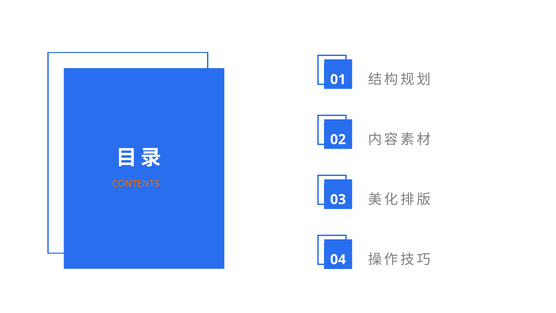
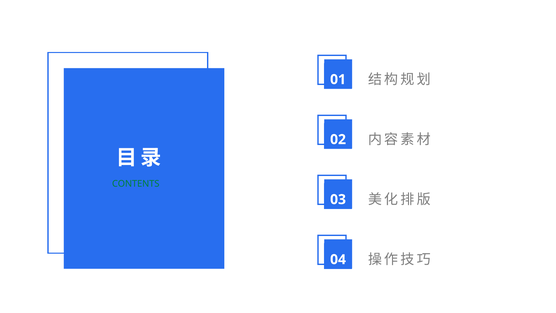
CONTENTS colour: orange -> green (136, 184)
